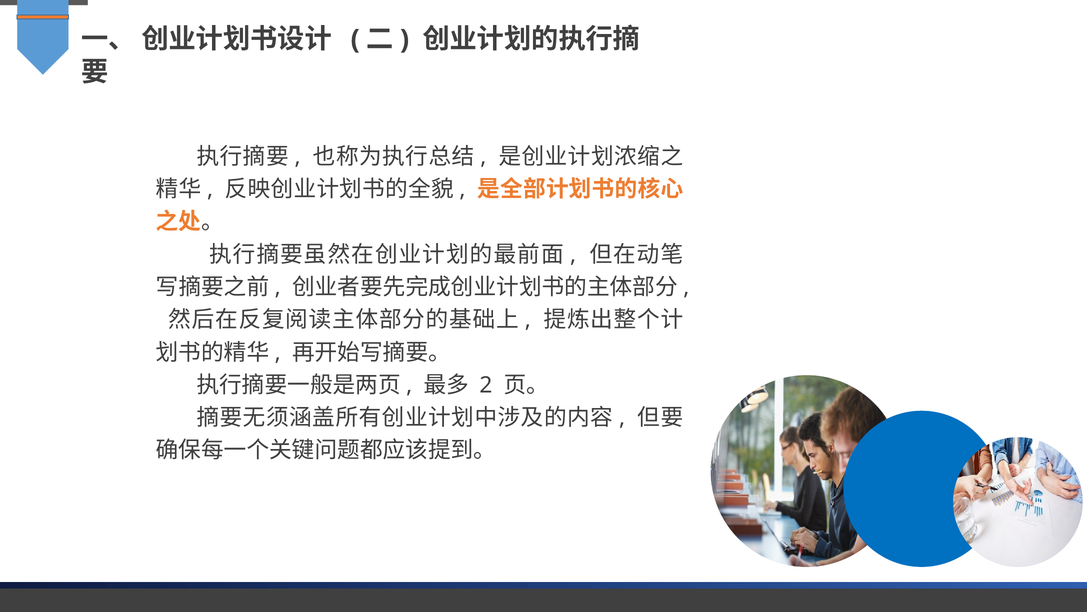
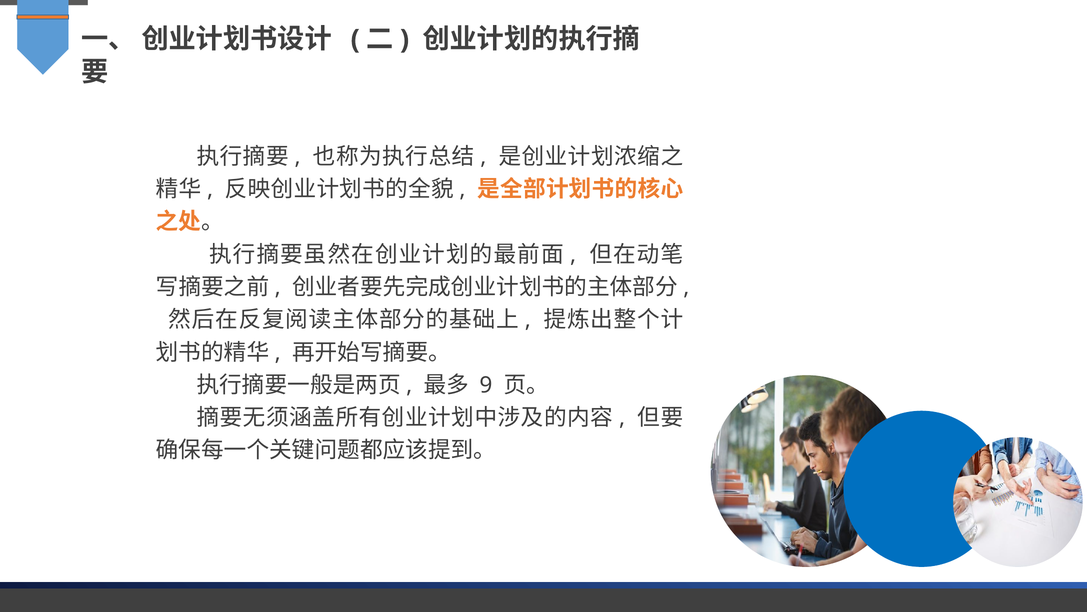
2: 2 -> 9 (486, 385)
